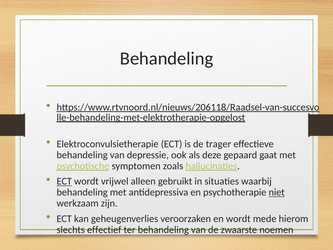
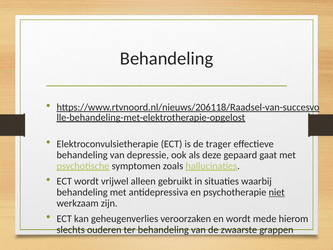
ECT underline: present -> none (64, 181)
effectief: effectief -> ouderen (104, 229)
noemen: noemen -> grappen (276, 229)
